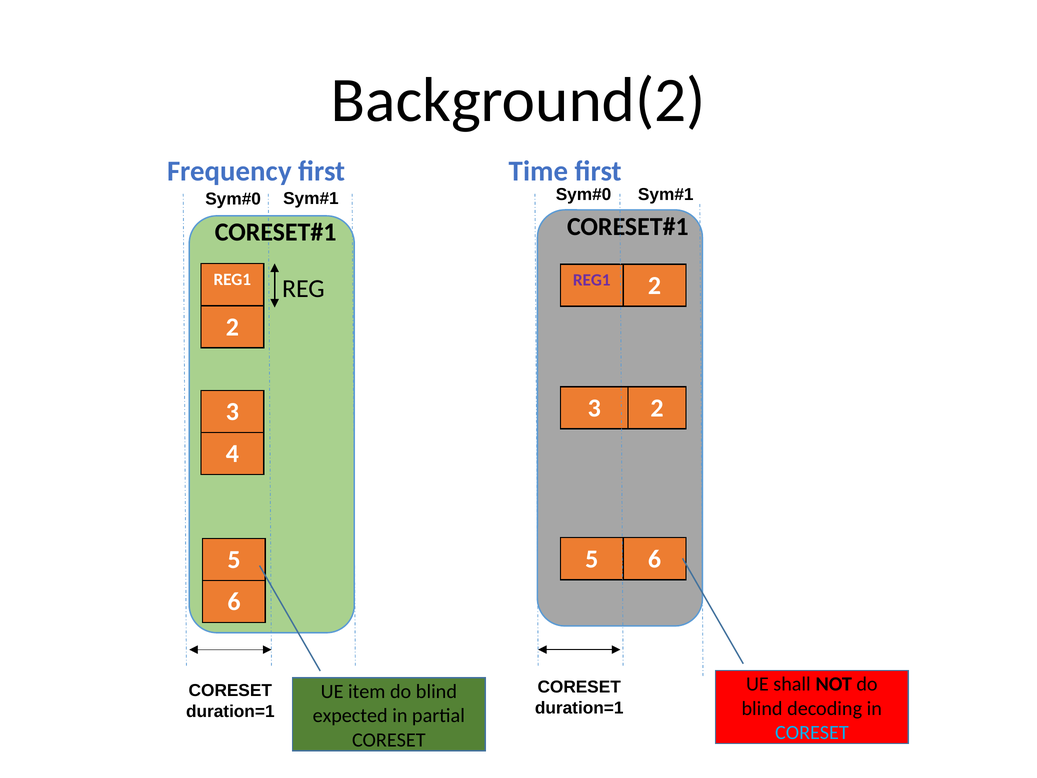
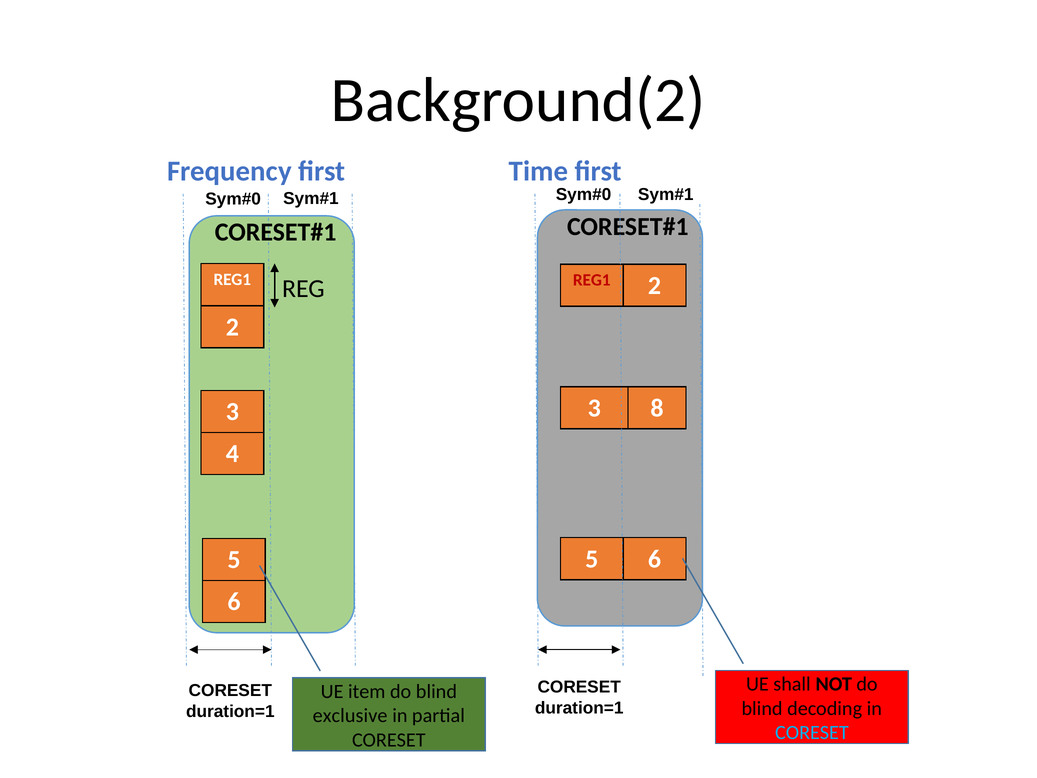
REG1 colour: purple -> red (592, 280)
3 2: 2 -> 8 (657, 408)
expected: expected -> exclusive (350, 715)
